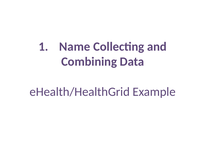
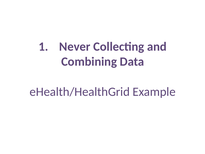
Name: Name -> Never (75, 46)
